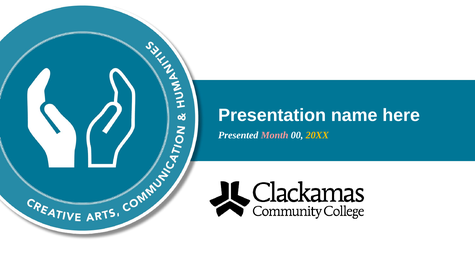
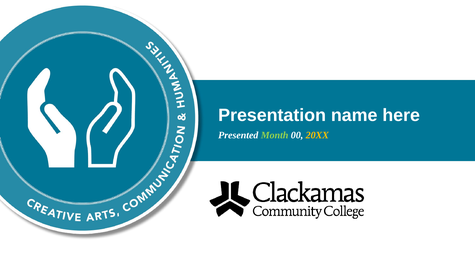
Month colour: pink -> light green (275, 135)
